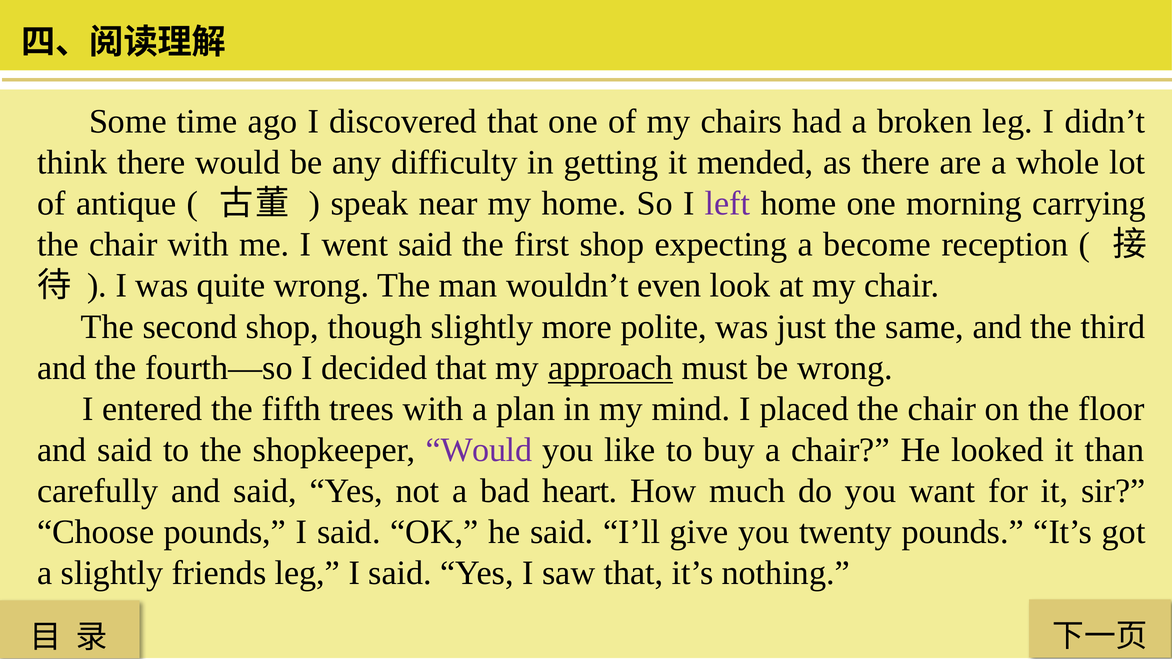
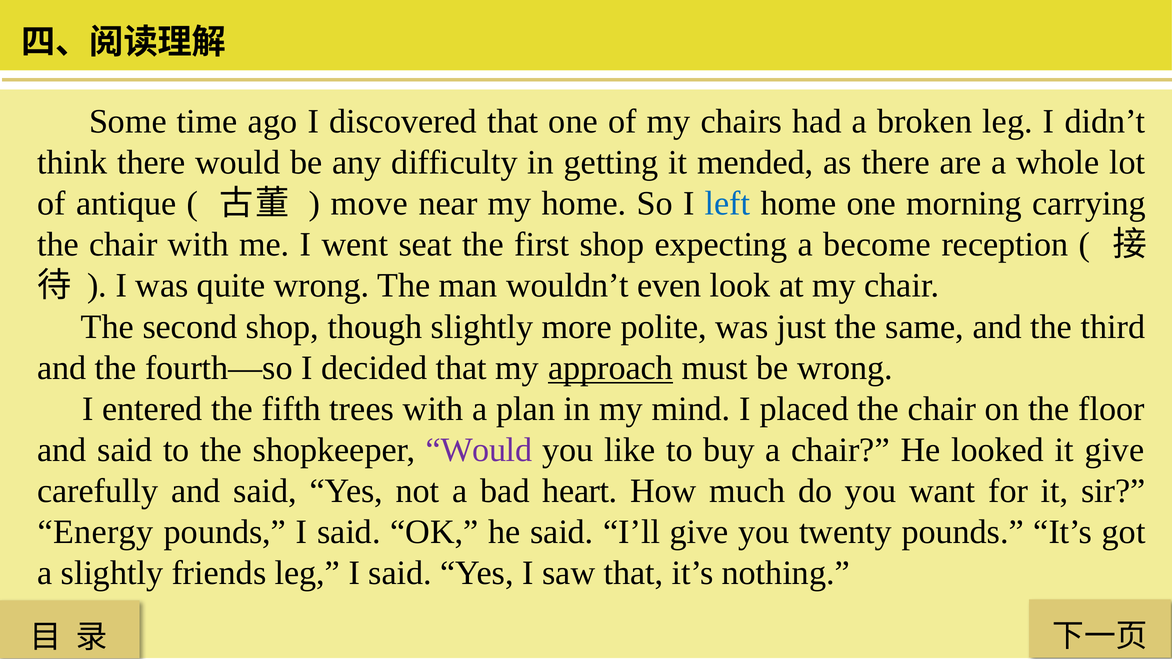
speak: speak -> move (369, 204)
left colour: purple -> blue (727, 204)
went said: said -> seat (425, 245)
it than: than -> give (1115, 450)
Choose: Choose -> Energy (96, 532)
